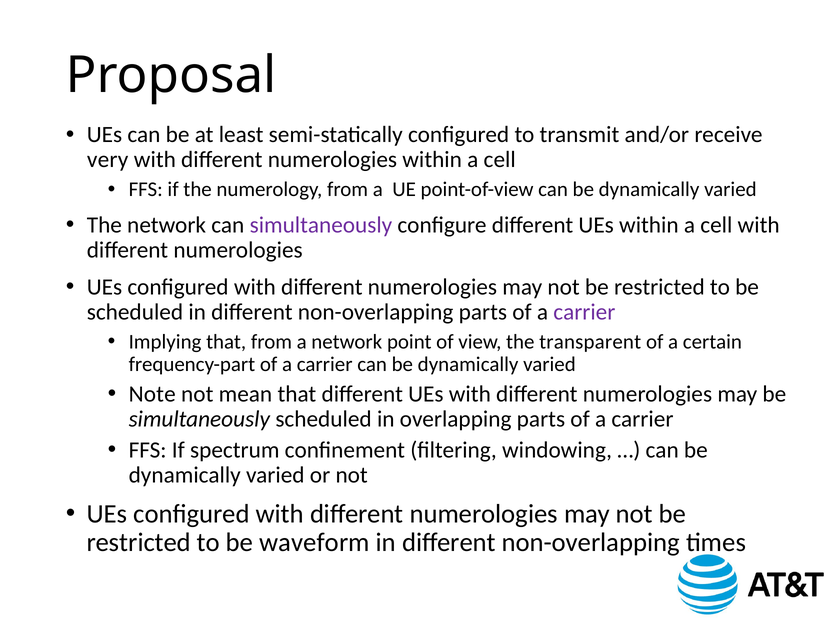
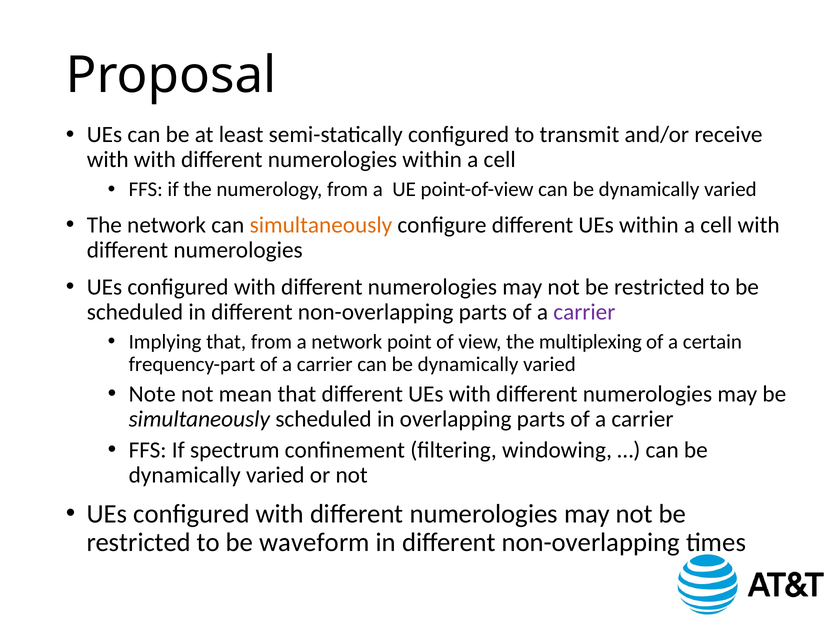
very: very -> with (108, 160)
simultaneously colour: purple -> orange (321, 225)
transparent: transparent -> multiplexing (590, 342)
